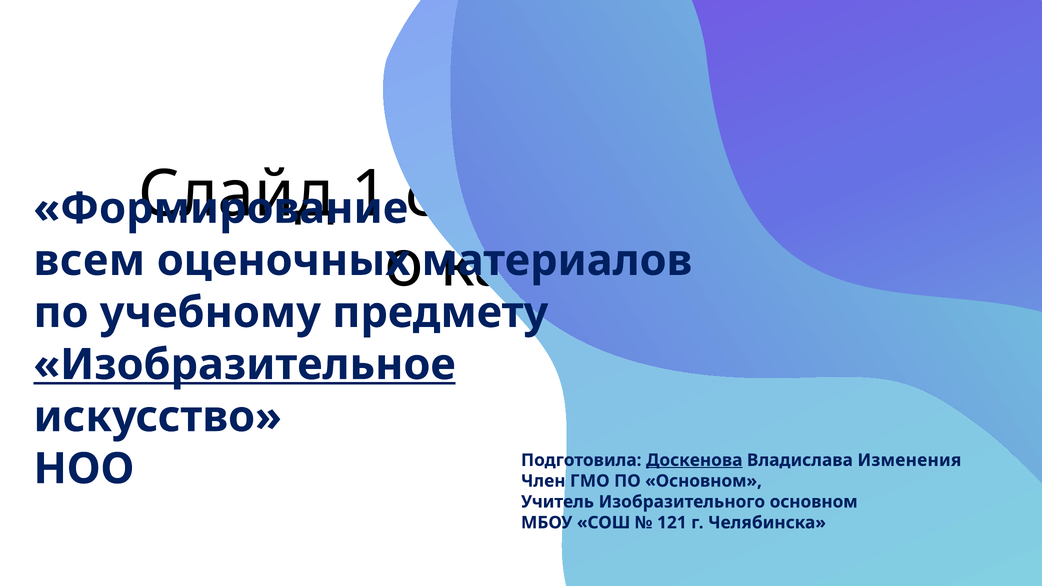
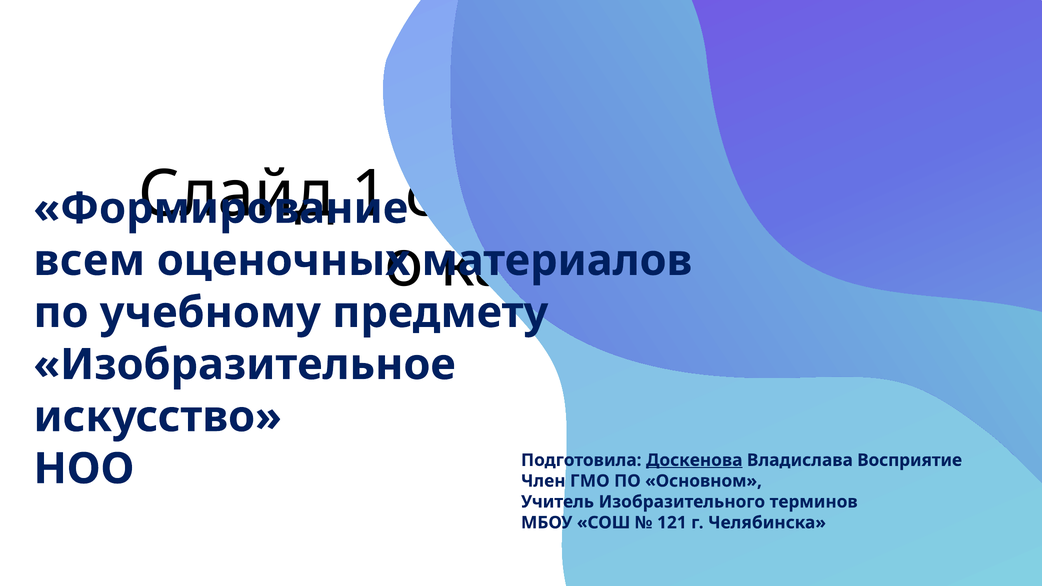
Изобразительное underline: present -> none (245, 365)
Изменения: Изменения -> Восприятие (910, 460)
Изобразительного основном: основном -> терминов (814, 502)
